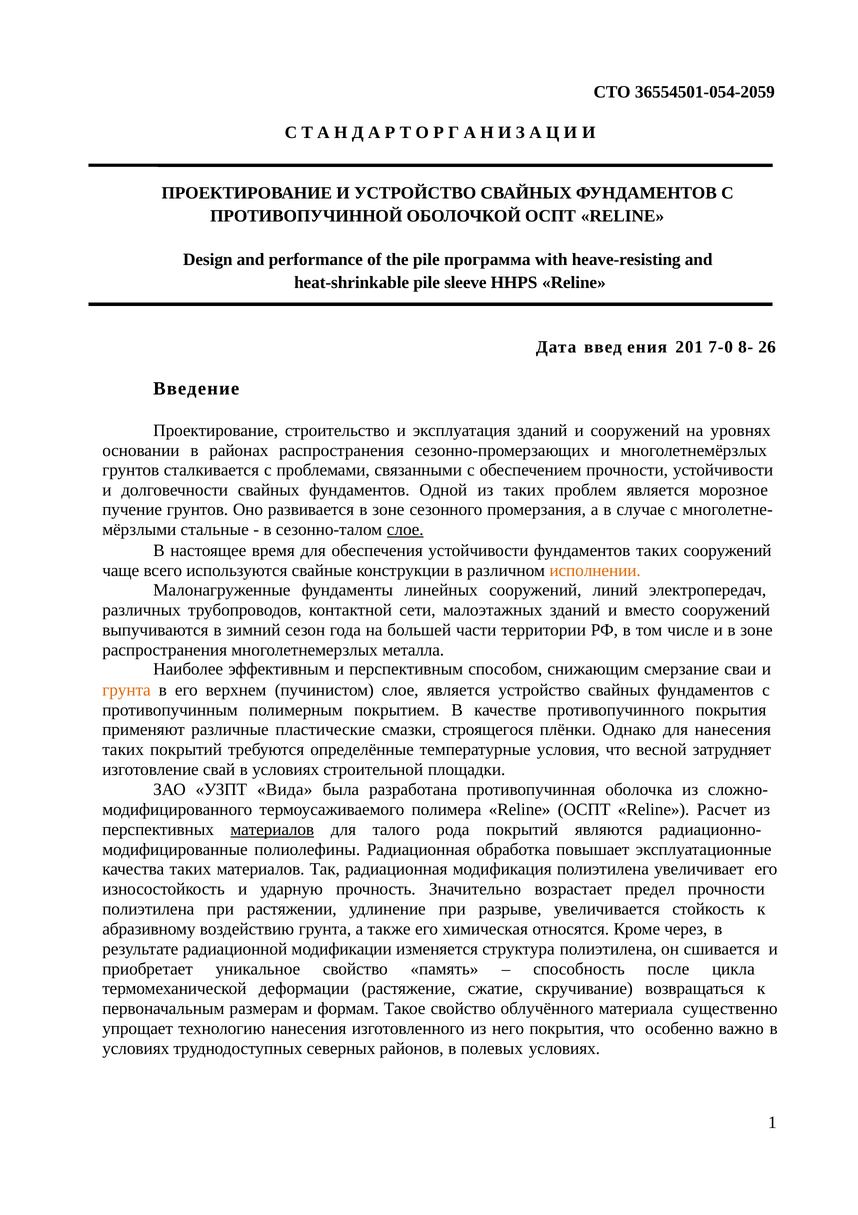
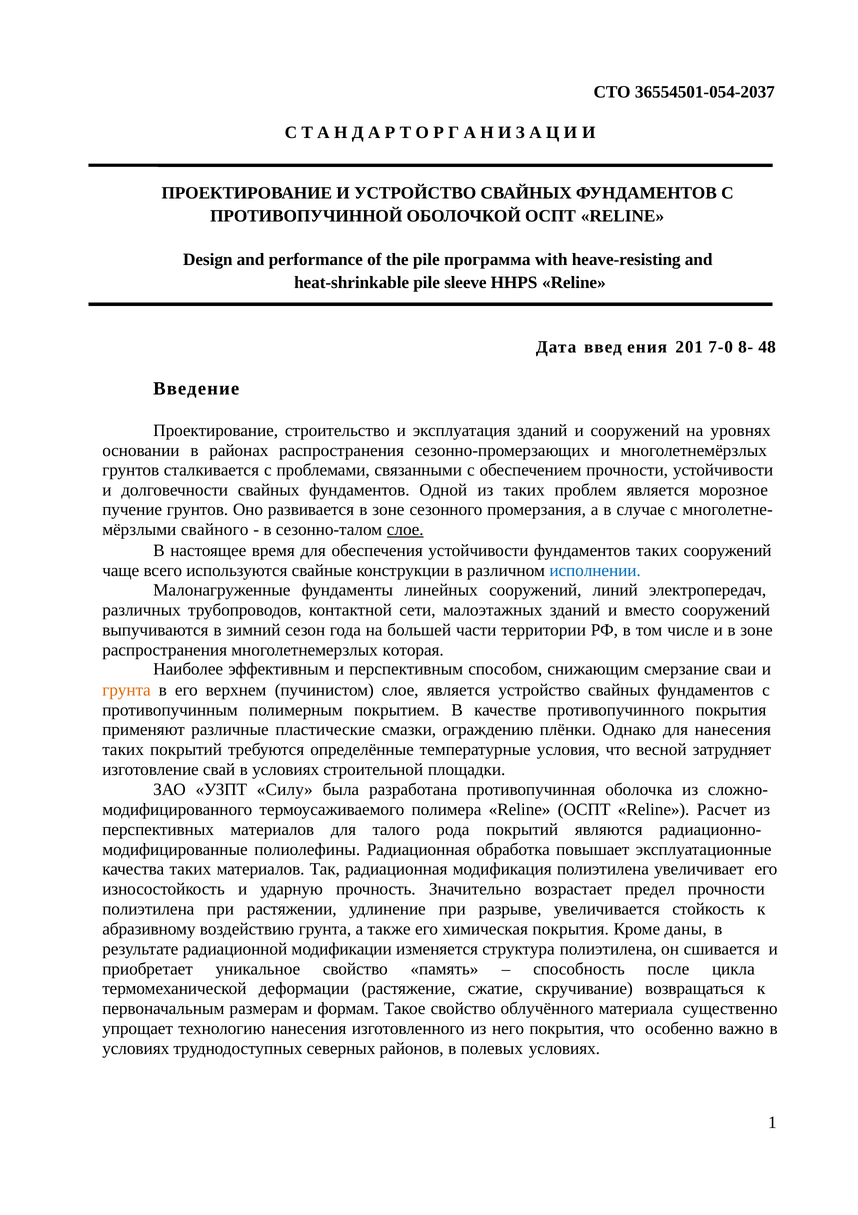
36554501-054-2059: 36554501-054-2059 -> 36554501-054-2037 (705, 92)
26: 26 -> 48 (767, 347)
стальные: стальные -> свайного (215, 529)
исполнении colour: orange -> blue (595, 570)
металла: металла -> которая (413, 650)
строящегося: строящегося -> ограждению (488, 729)
Вида: Вида -> Силу (285, 789)
материалов underline: present -> none (272, 829)
химическая относятся: относятся -> покрытия (571, 928)
через: через -> даны (686, 928)
